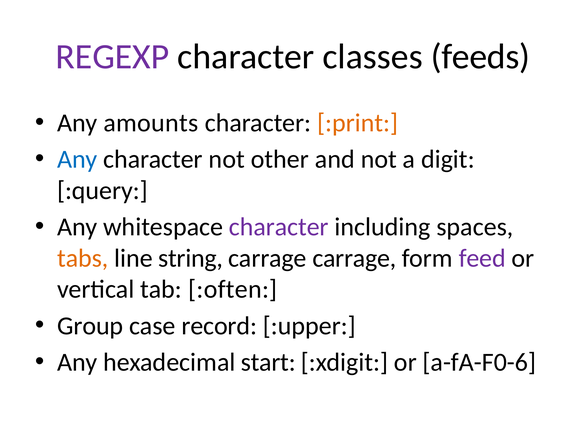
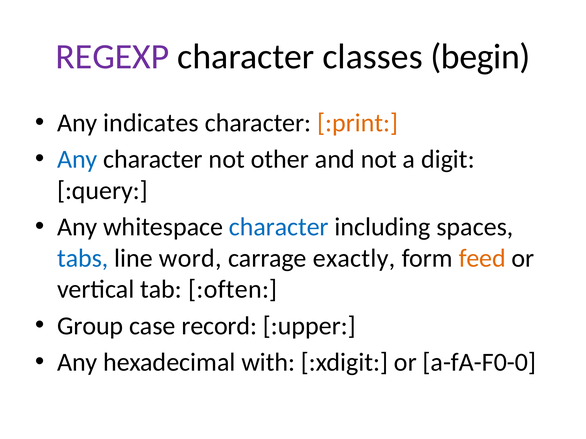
feeds: feeds -> begin (480, 57)
amounts: amounts -> indicates (151, 123)
character colour: purple -> blue (279, 227)
tabs colour: orange -> blue (83, 258)
string: string -> word (190, 258)
carrage carrage: carrage -> exactly (354, 258)
feed colour: purple -> orange (482, 258)
start: start -> with (268, 363)
a-fA-F0-6: a-fA-F0-6 -> a-fA-F0-0 (479, 363)
